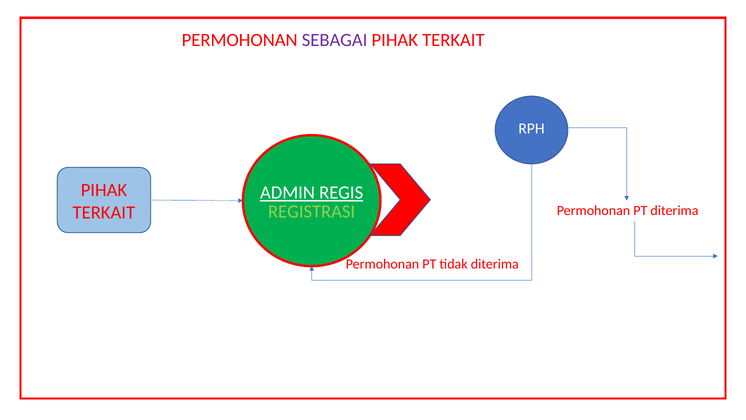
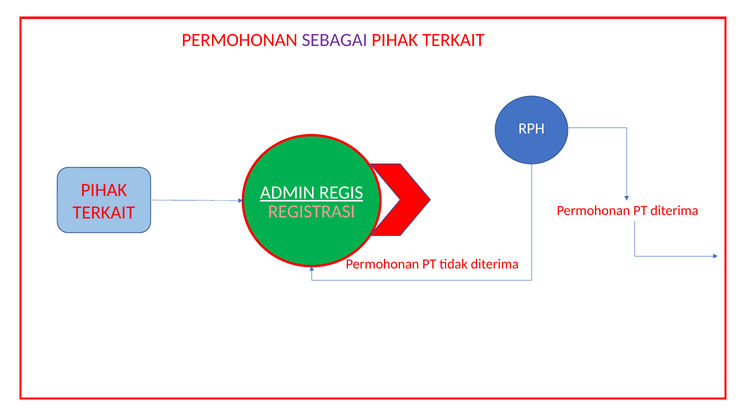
REGISTRASI colour: light green -> pink (312, 212)
